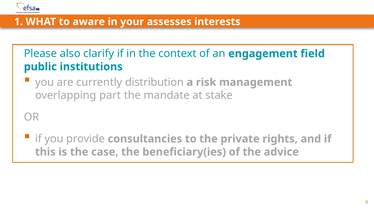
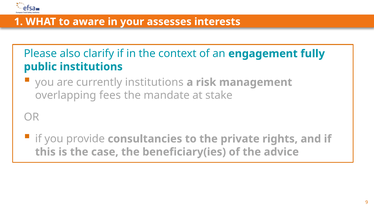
field: field -> fully (313, 54)
currently distribution: distribution -> institutions (154, 82)
part: part -> fees (110, 96)
